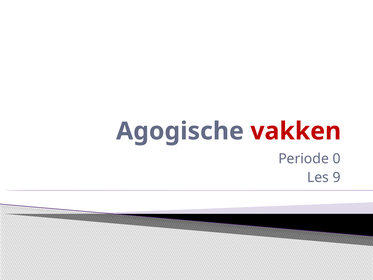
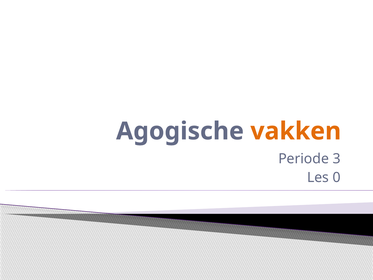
vakken colour: red -> orange (296, 131)
0: 0 -> 3 (337, 159)
9: 9 -> 0 (337, 177)
